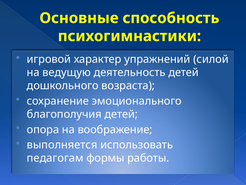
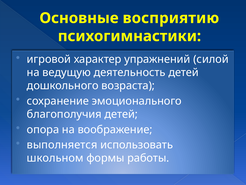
способность: способность -> восприятию (171, 18)
педагогам: педагогам -> школьном (55, 158)
